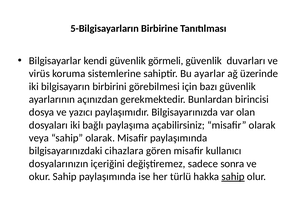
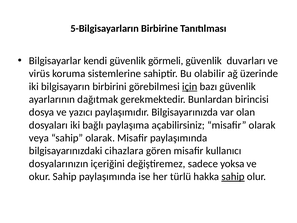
ayarlar: ayarlar -> olabilir (210, 74)
için underline: none -> present (190, 86)
açınızdan: açınızdan -> dağıtmak (98, 99)
sonra: sonra -> yoksa (232, 164)
